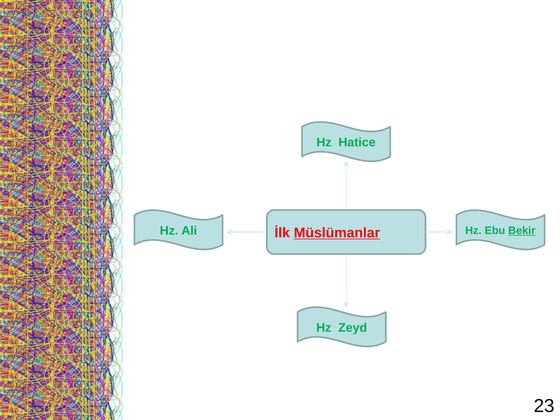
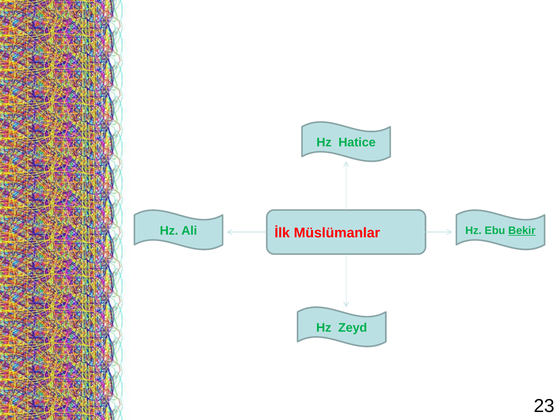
Müslümanlar underline: present -> none (337, 233)
